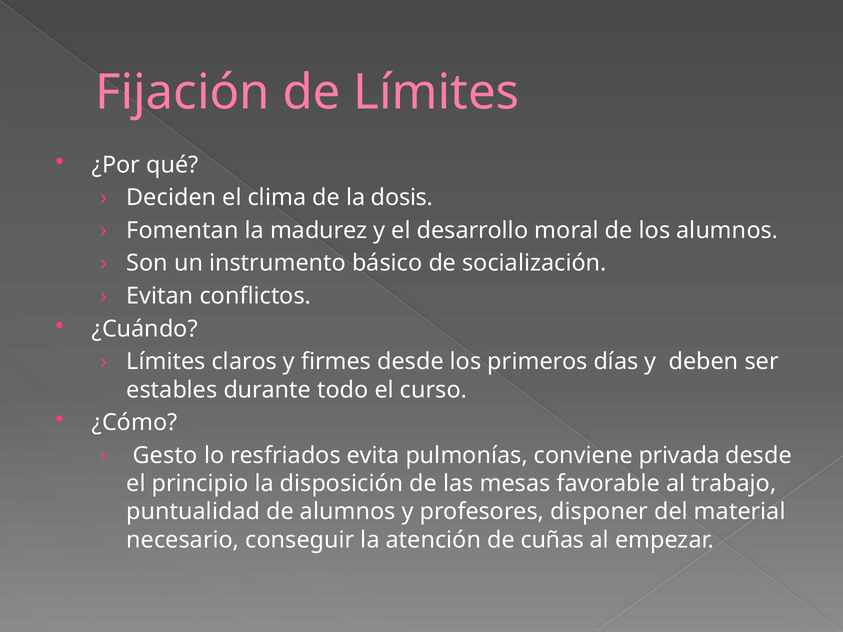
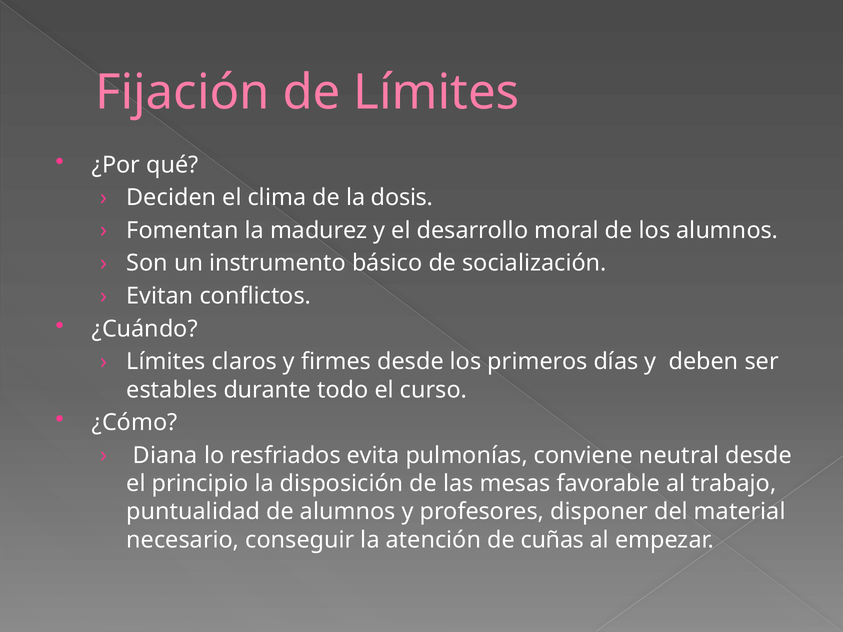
Gesto: Gesto -> Diana (165, 456)
privada: privada -> neutral (679, 456)
